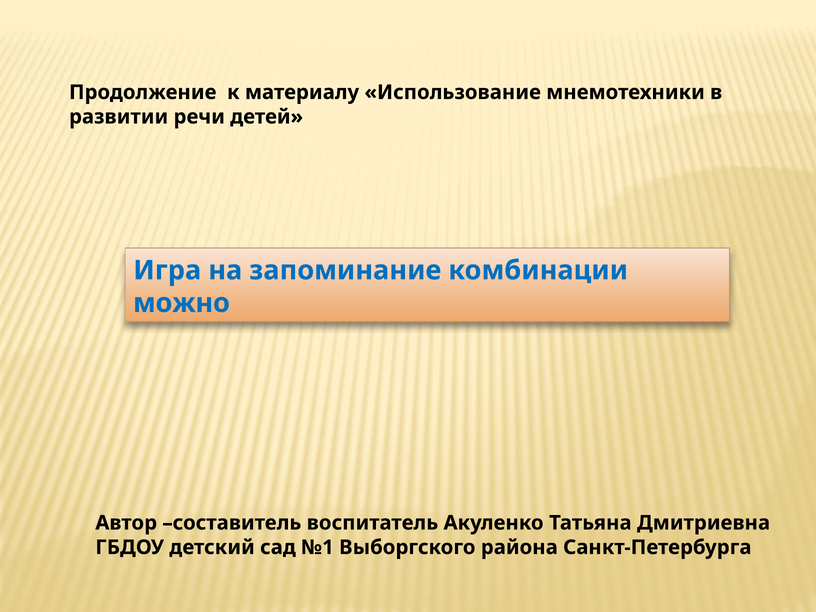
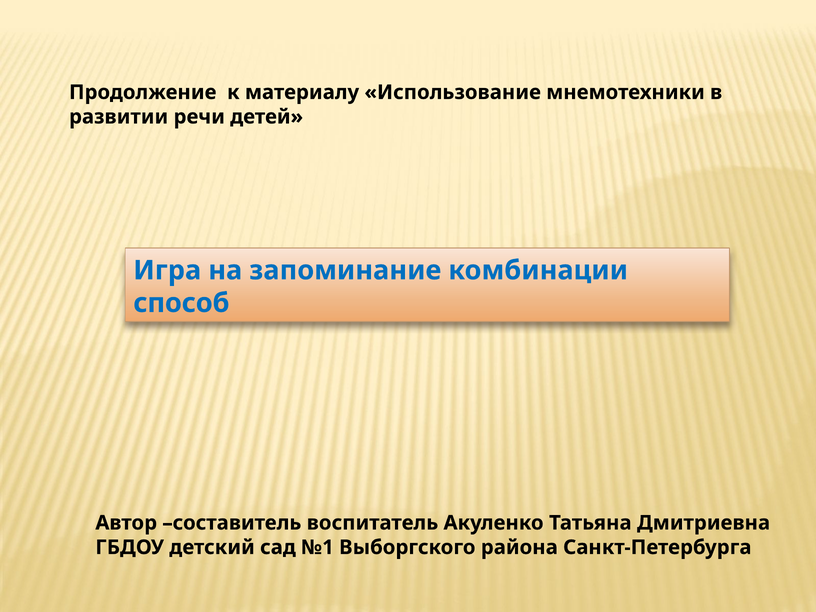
можно: можно -> способ (181, 303)
